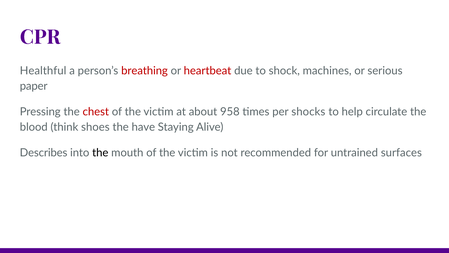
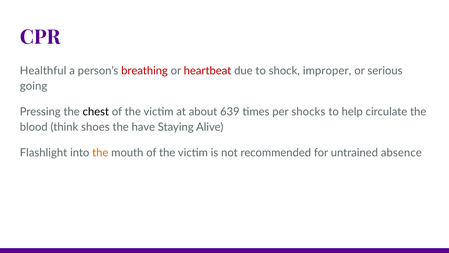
machines: machines -> improper (327, 71)
paper: paper -> going (34, 86)
chest colour: red -> black (96, 112)
958: 958 -> 639 (230, 112)
Describes: Describes -> Flashlight (43, 152)
the colour: black -> orange (100, 152)
surfaces: surfaces -> absence (401, 152)
